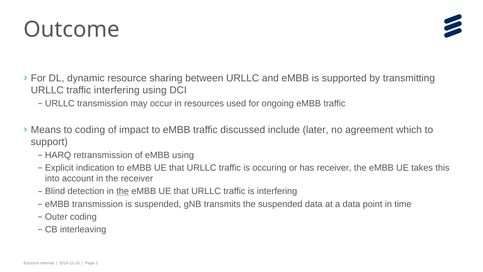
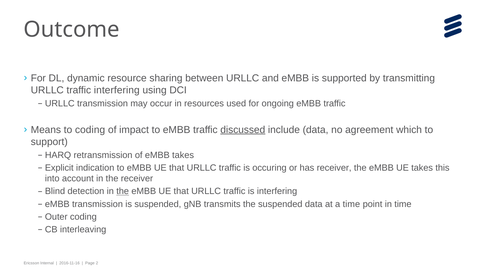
discussed underline: none -> present (243, 130)
include later: later -> data (316, 130)
eMBB using: using -> takes (183, 155)
a data: data -> time (351, 204)
